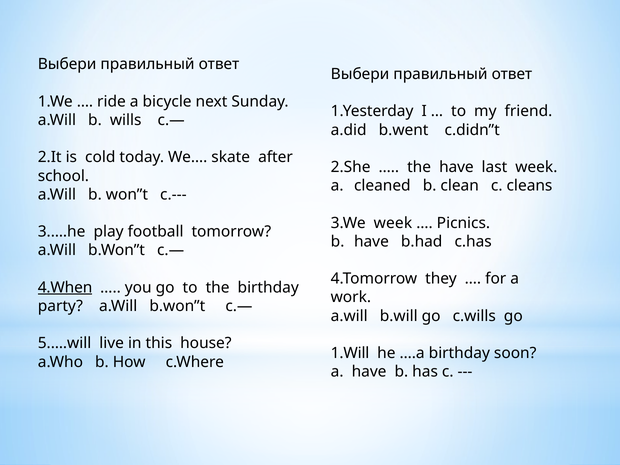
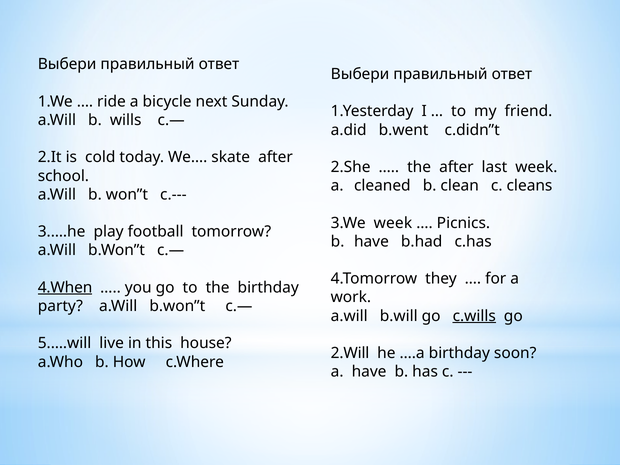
the have: have -> after (456, 167)
c.wills underline: none -> present (474, 316)
1.Will: 1.Will -> 2.Will (350, 353)
